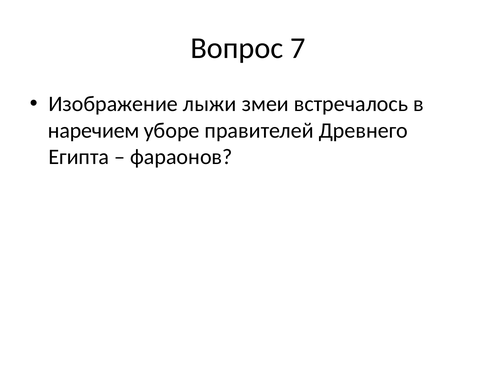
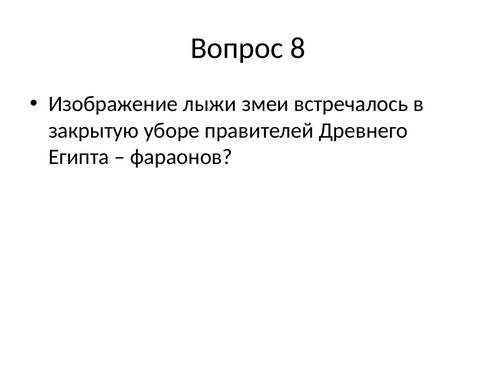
7: 7 -> 8 (298, 48)
наречием: наречием -> закрытую (94, 131)
